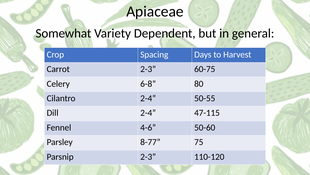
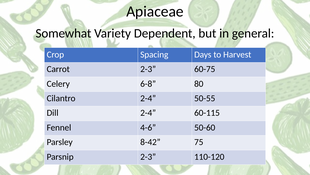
47-115: 47-115 -> 60-115 (207, 113)
8-77: 8-77 -> 8-42 (150, 142)
